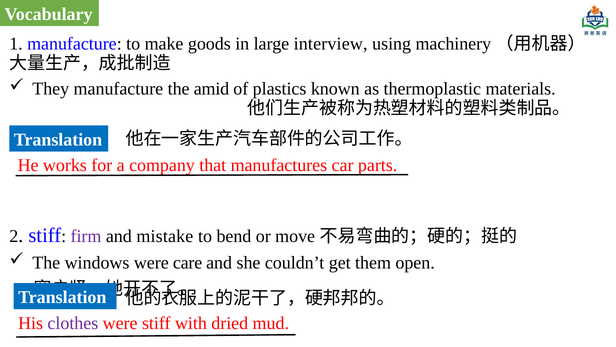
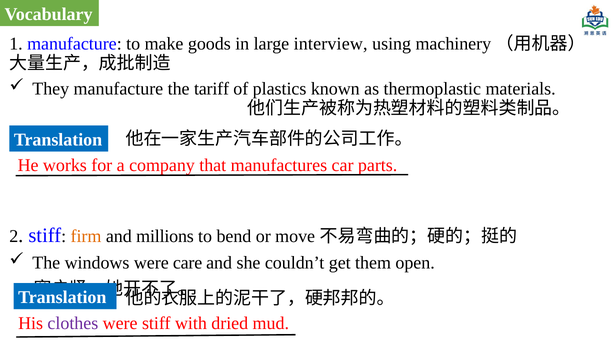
amid: amid -> tariff (212, 89)
firm colour: purple -> orange (86, 236)
mistake: mistake -> millions (165, 236)
